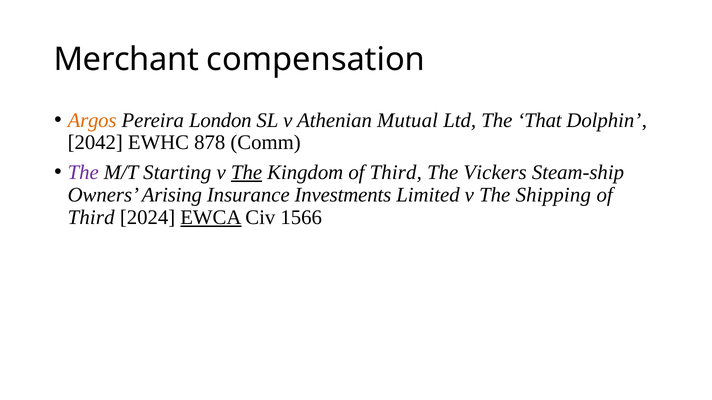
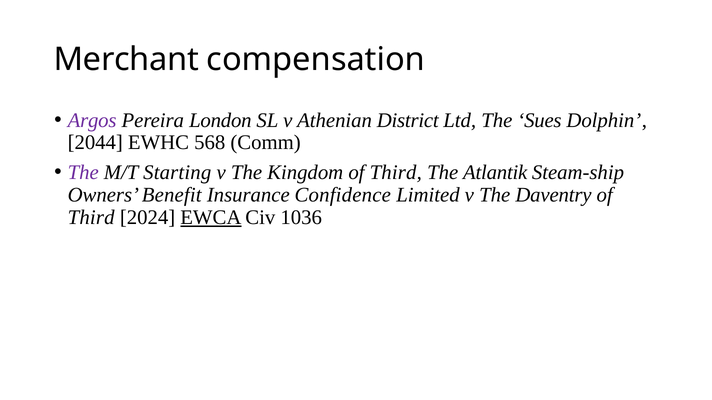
Argos colour: orange -> purple (92, 120)
Mutual: Mutual -> District (408, 120)
That: That -> Sues (540, 120)
2042: 2042 -> 2044 (95, 143)
878: 878 -> 568 (210, 143)
The underline: present -> none (247, 173)
Vickers: Vickers -> Atlantik (495, 173)
Arising: Arising -> Benefit (172, 195)
Investments: Investments -> Confidence (343, 195)
Shipping: Shipping -> Daventry (553, 195)
1566: 1566 -> 1036 (301, 218)
